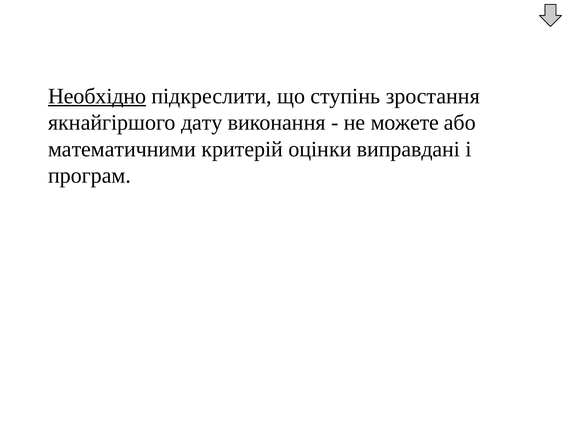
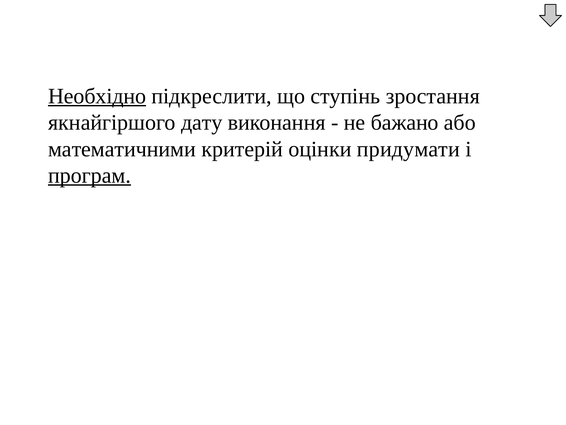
можете: можете -> бажано (405, 123)
виправдані: виправдані -> придумати (408, 149)
програм underline: none -> present (90, 175)
